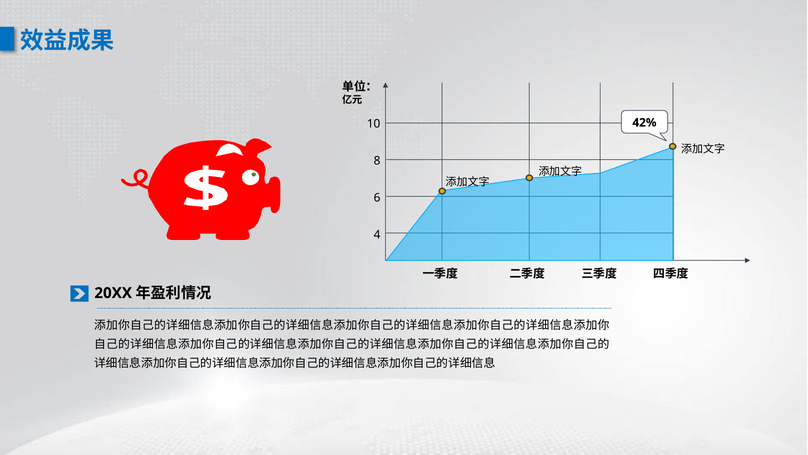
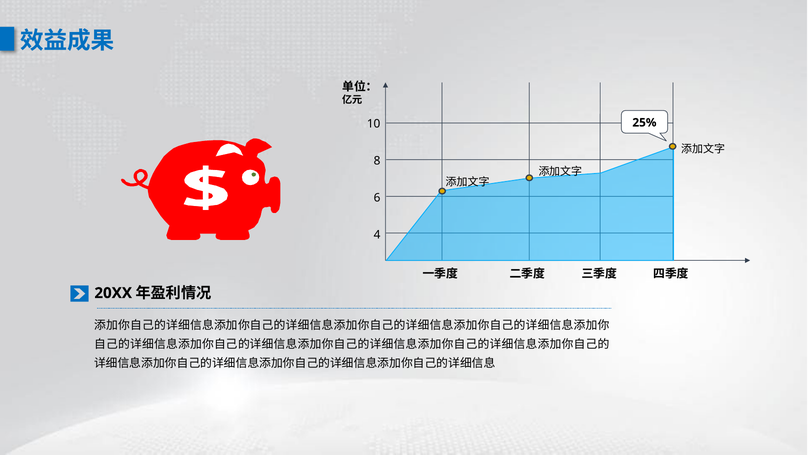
42%: 42% -> 25% (644, 123)
